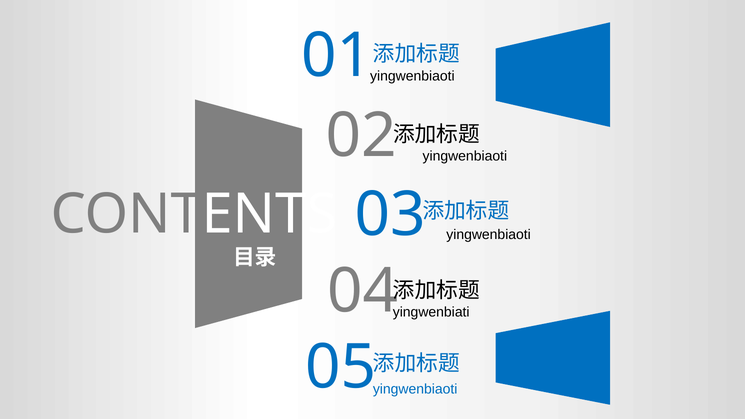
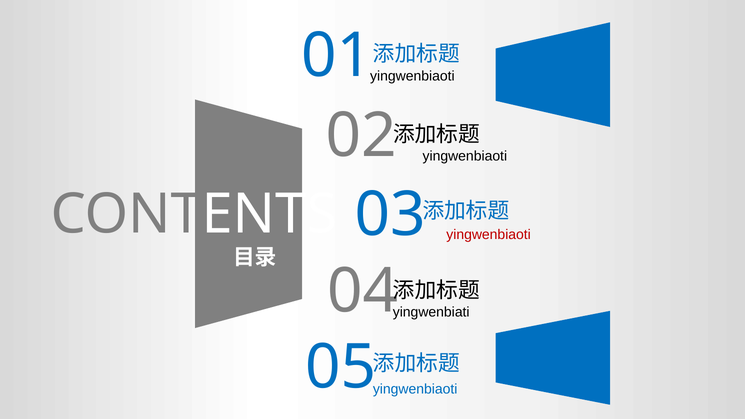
yingwenbiaoti colour: black -> red (489, 235)
